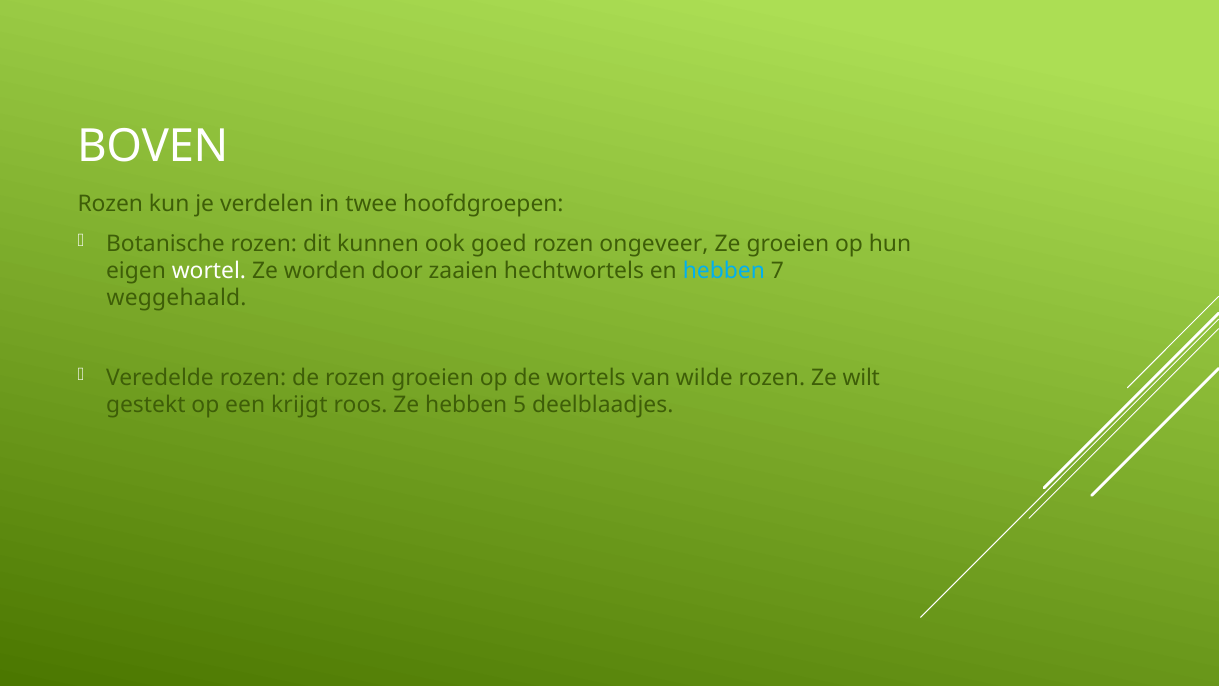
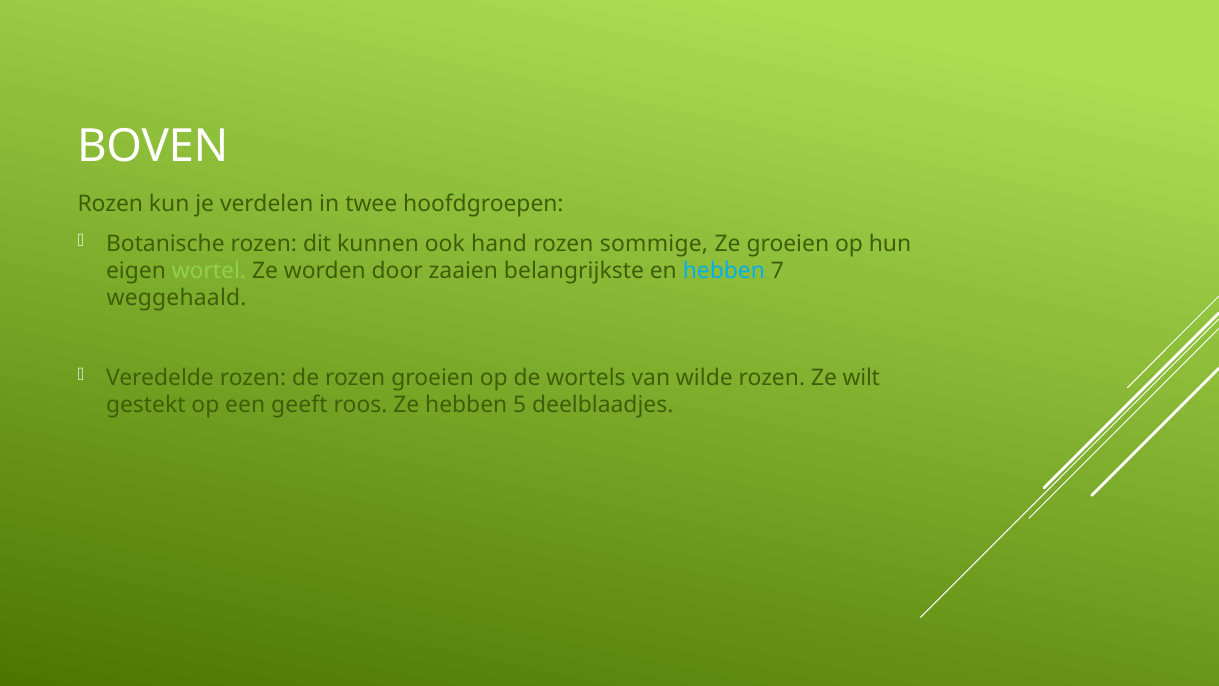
goed: goed -> hand (499, 243)
ongeveer: ongeveer -> sommige (654, 243)
wortel colour: white -> light green (209, 271)
hechtwortels: hechtwortels -> belangrijkste (574, 271)
krijgt: krijgt -> geeft (299, 405)
